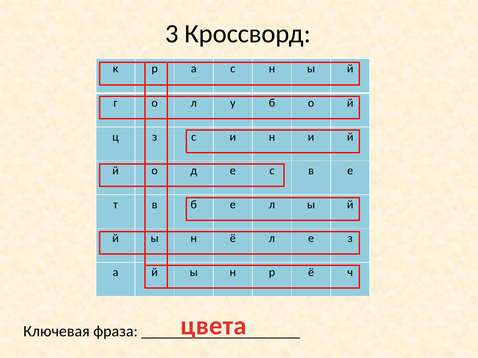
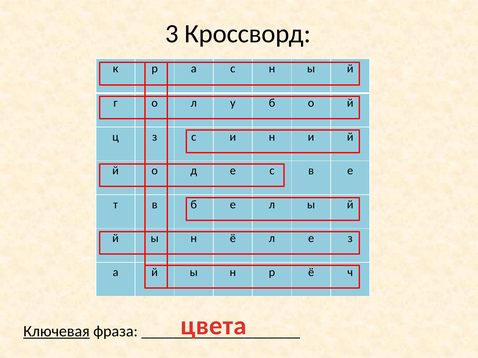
Ключевая underline: none -> present (56, 332)
